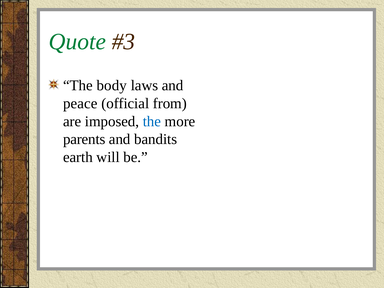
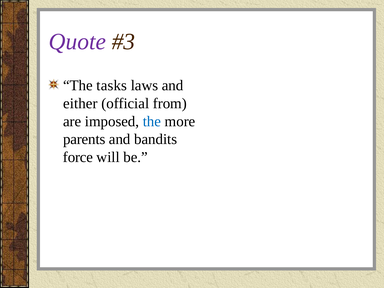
Quote colour: green -> purple (77, 42)
body: body -> tasks (112, 86)
peace: peace -> either (80, 103)
earth: earth -> force (78, 157)
